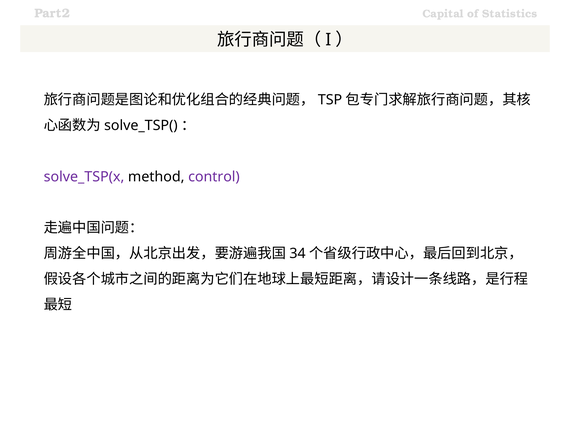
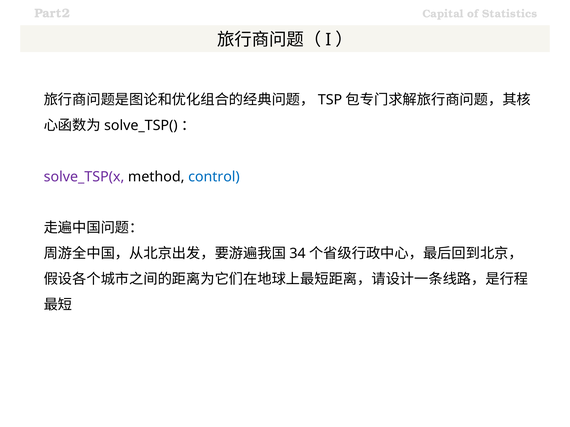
control colour: purple -> blue (214, 177)
